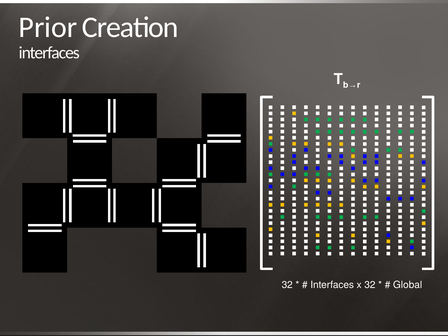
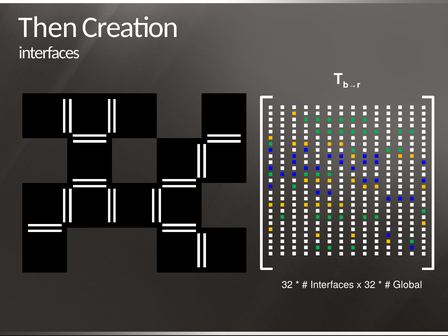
Prior: Prior -> Then (48, 27)
